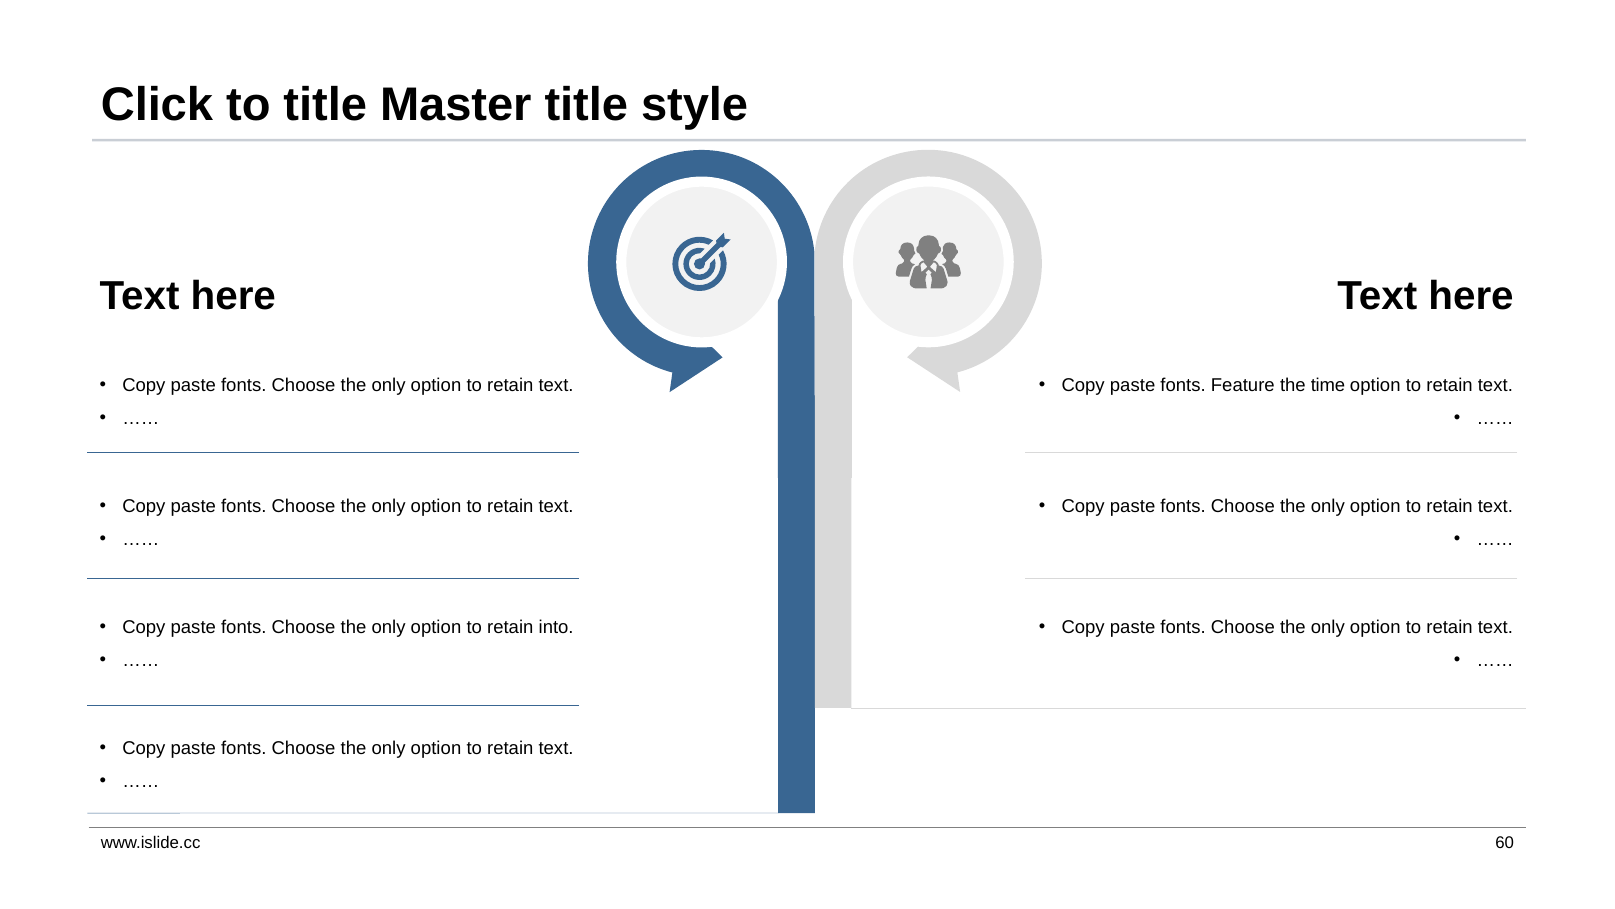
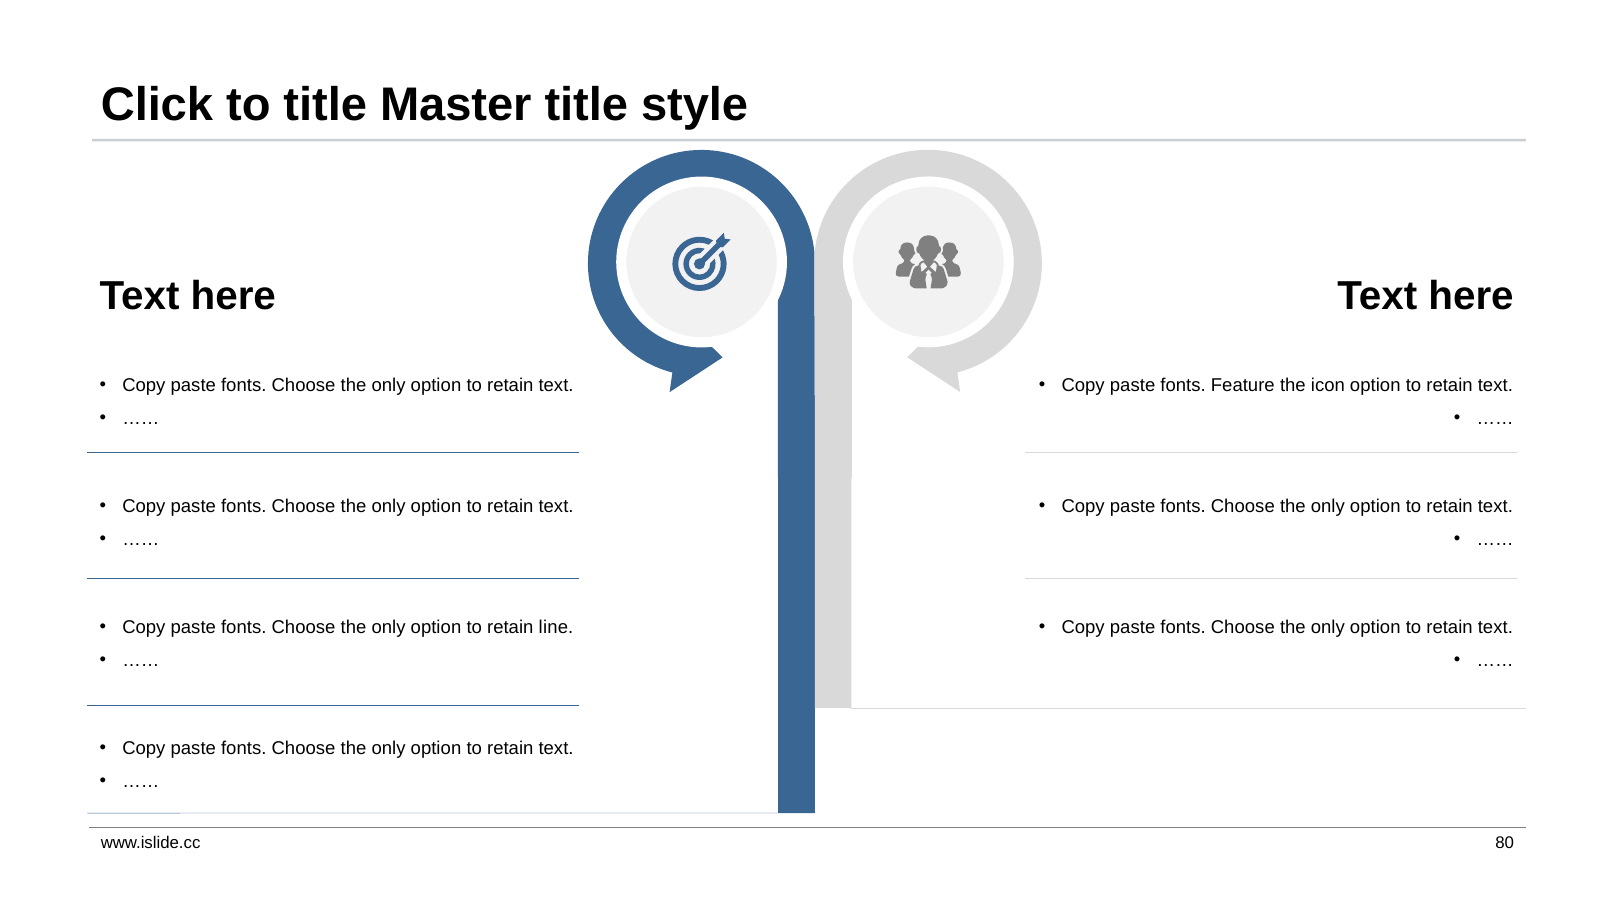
time: time -> icon (1328, 385)
into: into -> line (556, 627)
60: 60 -> 80 (1505, 843)
